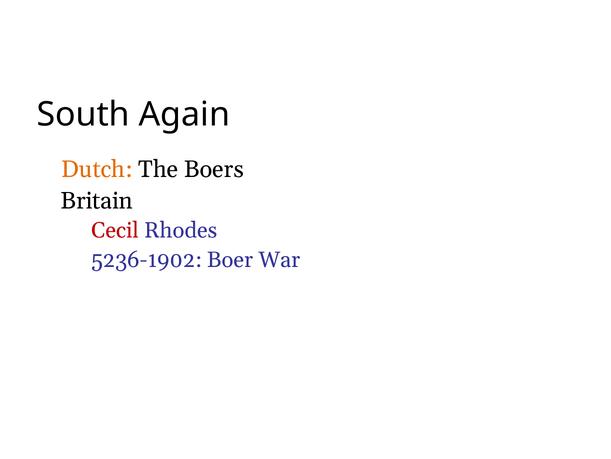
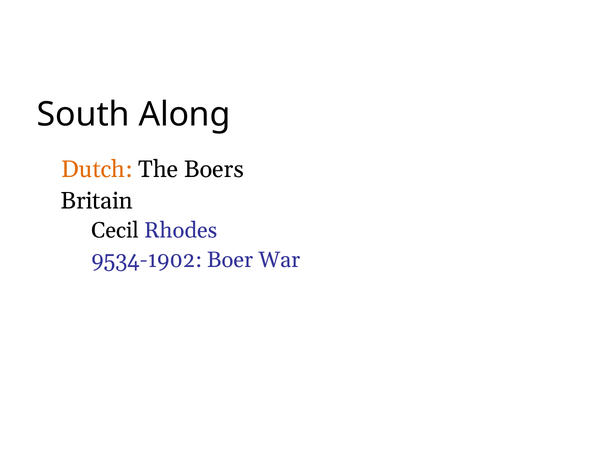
Again: Again -> Along (185, 114)
Cecil colour: red -> black (115, 230)
5236-1902: 5236-1902 -> 9534-1902 (147, 259)
